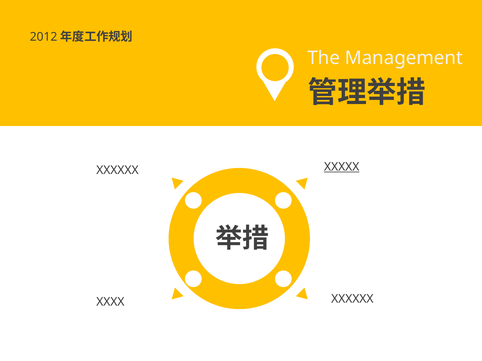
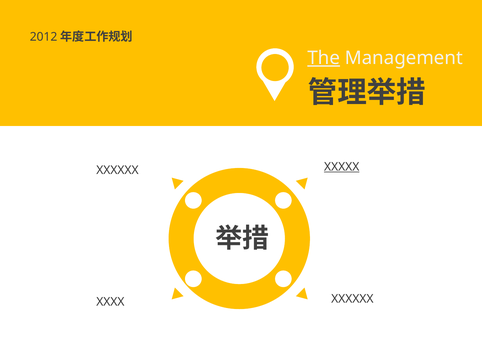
The underline: none -> present (324, 58)
